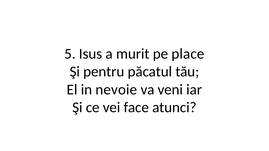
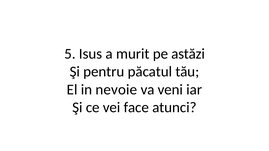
place: place -> astăzi (188, 54)
